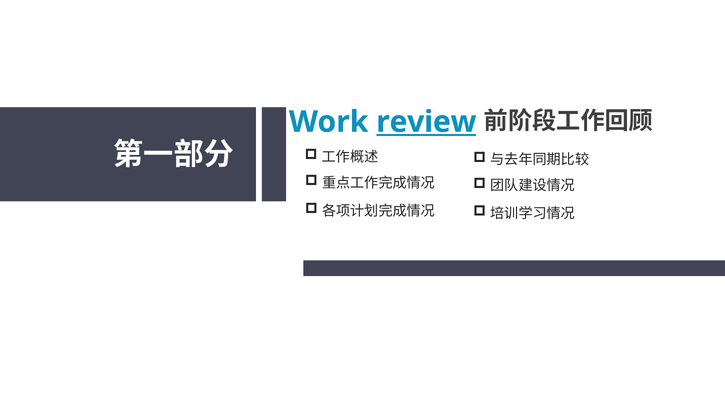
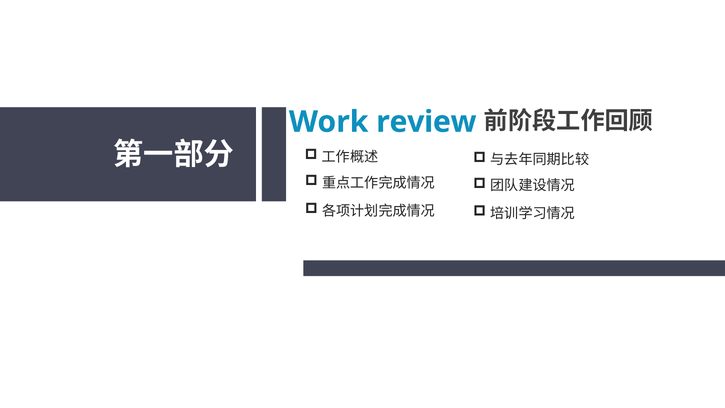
review underline: present -> none (426, 122)
